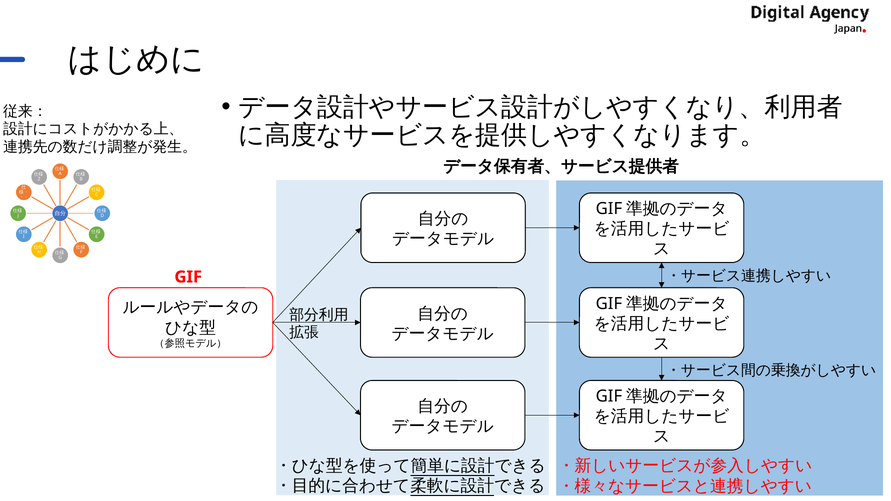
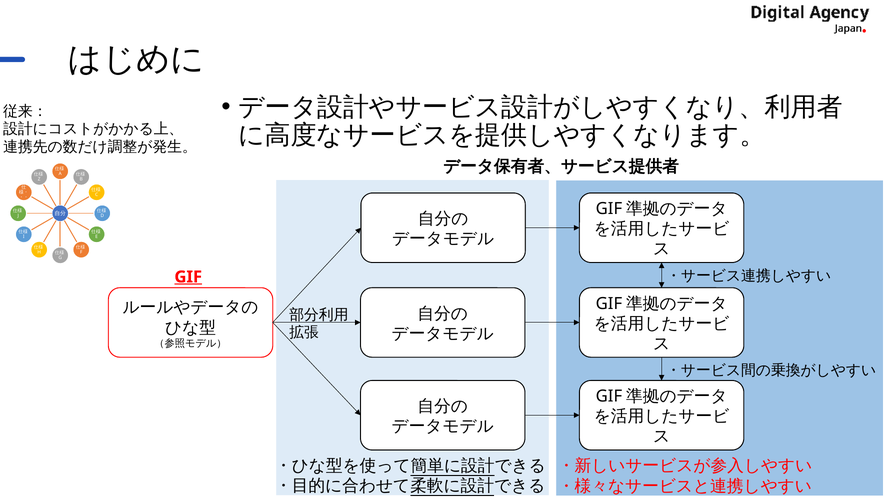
GIF underline: none -> present (188, 277)
